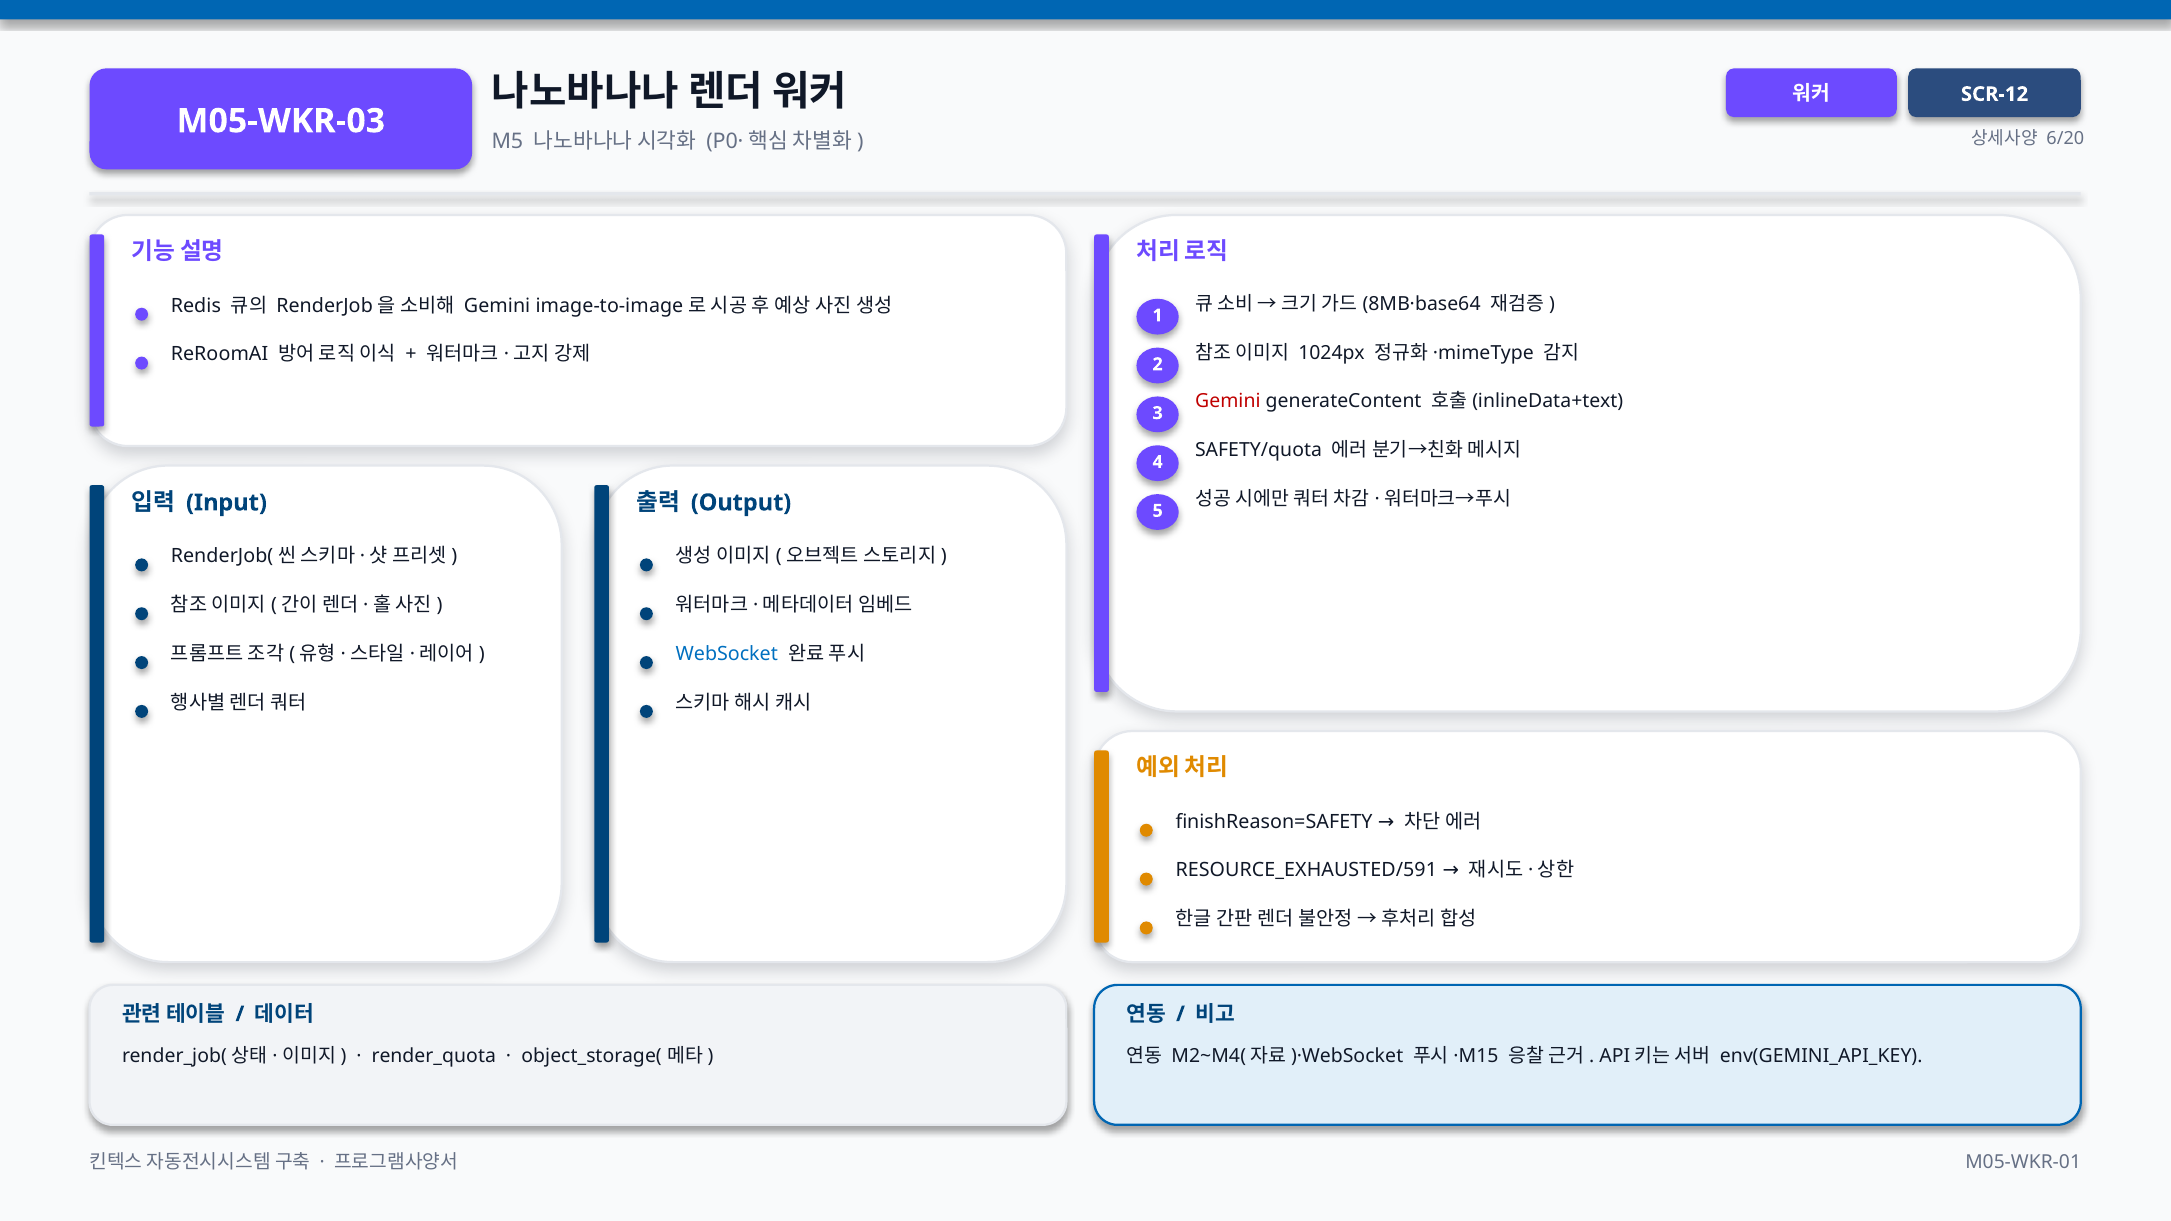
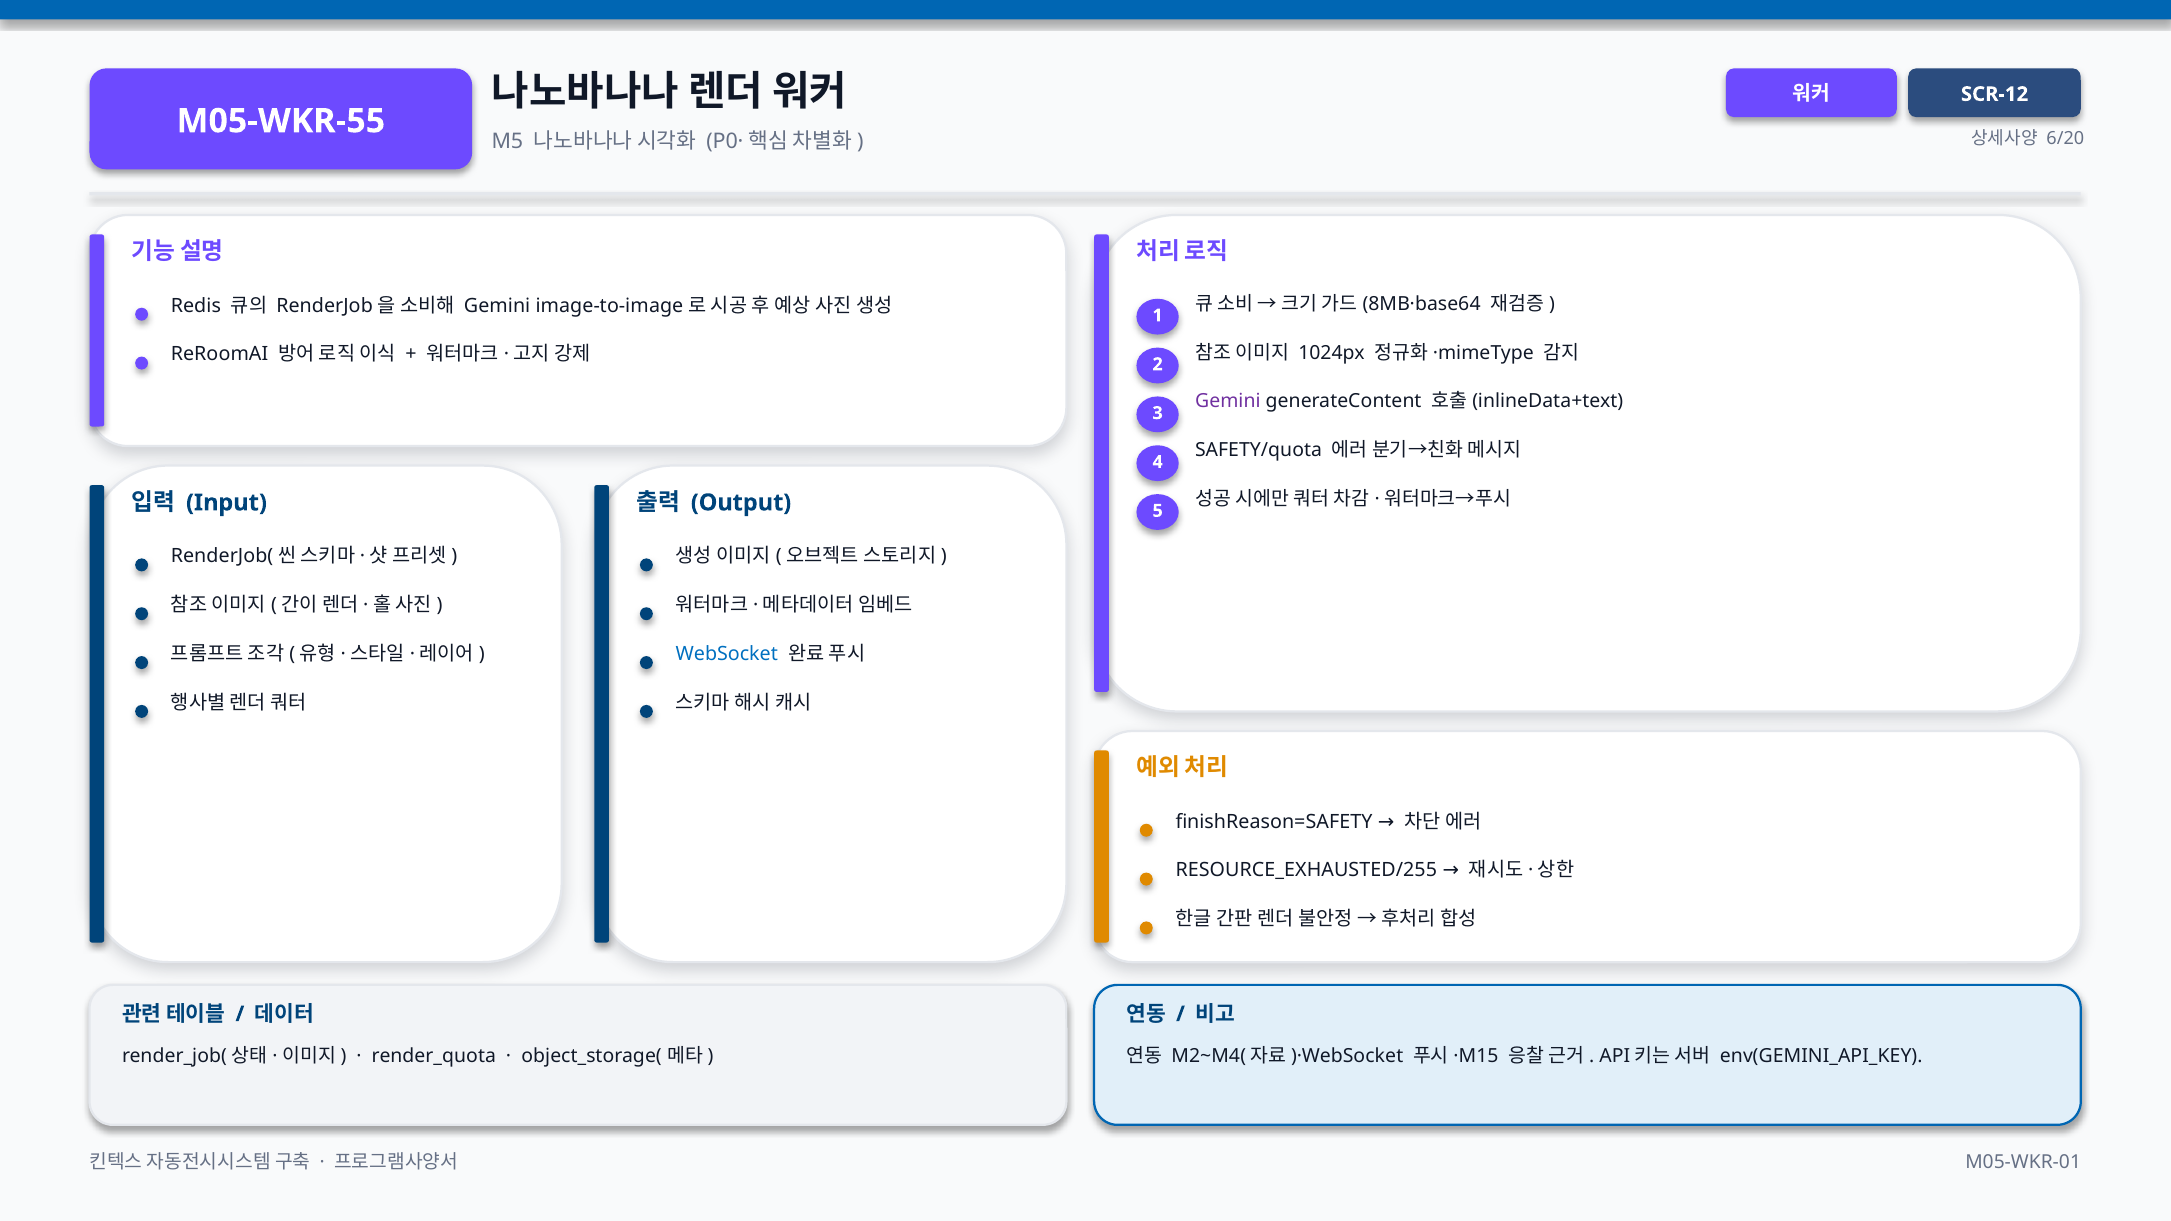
M05-WKR-03: M05-WKR-03 -> M05-WKR-55 (281, 121)
Gemini colour: red -> purple (1228, 402)
RESOURCE_EXHAUSTED/591: RESOURCE_EXHAUSTED/591 -> RESOURCE_EXHAUSTED/255 (1306, 871)
